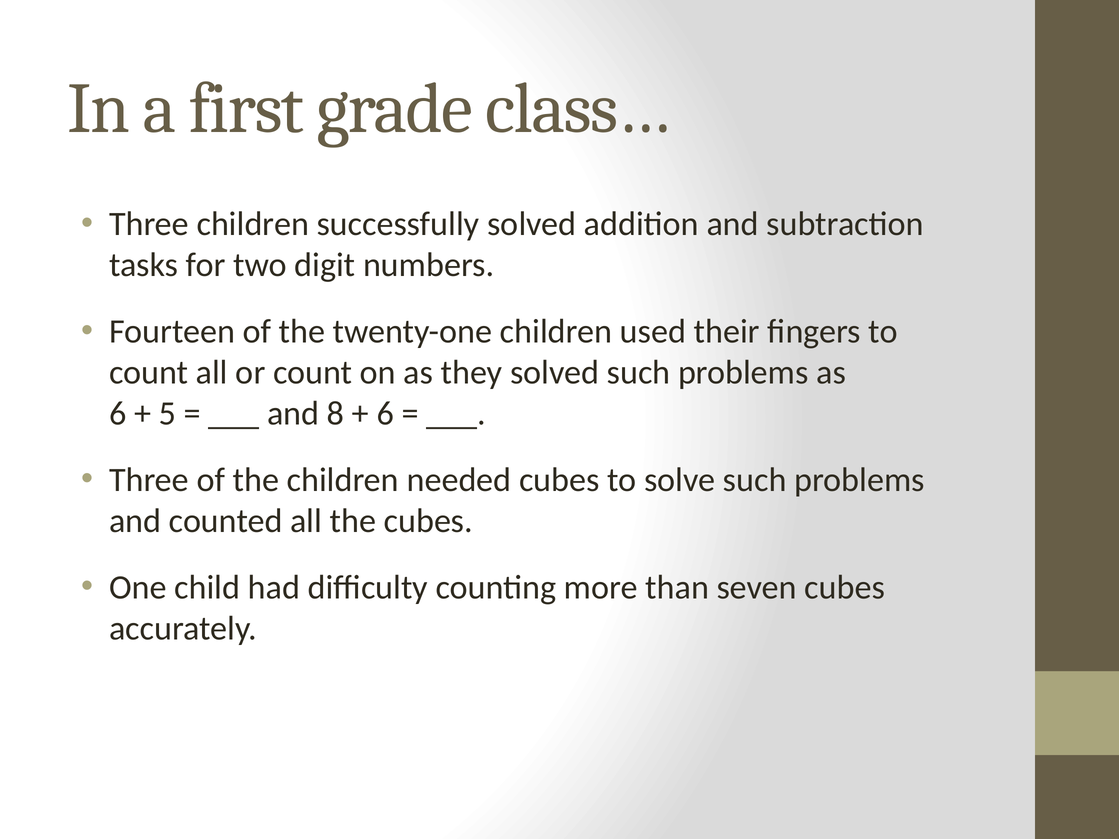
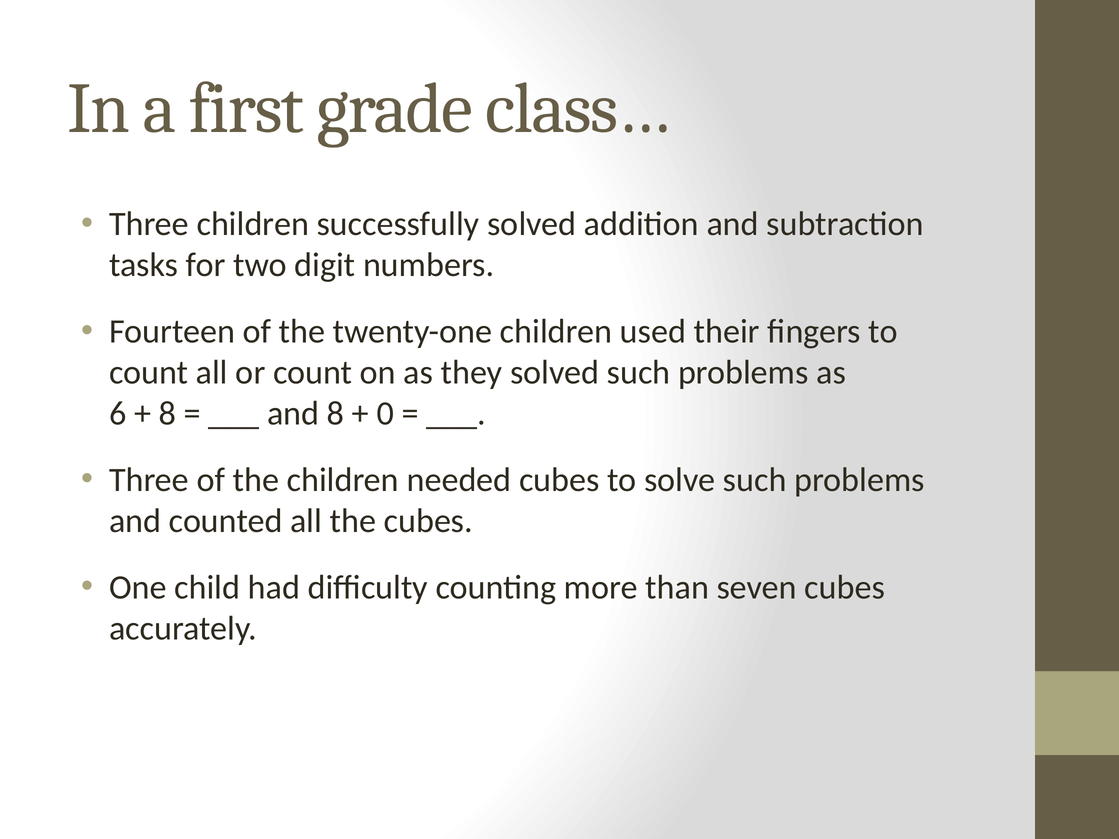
5: 5 -> 8 (167, 414)
6: 6 -> 0 (385, 414)
